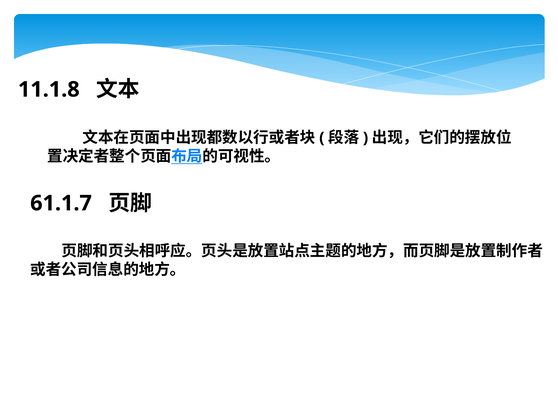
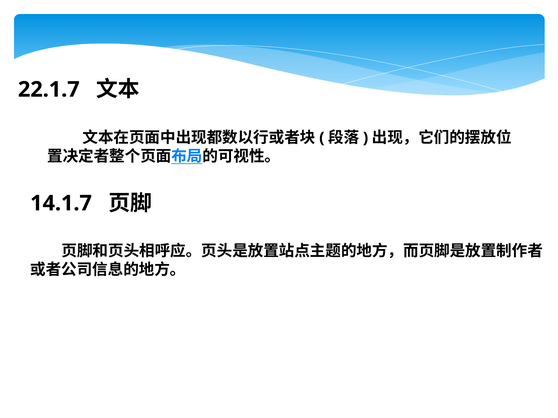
11.1.8: 11.1.8 -> 22.1.7 (49, 90)
61.1.7: 61.1.7 -> 14.1.7 (61, 203)
